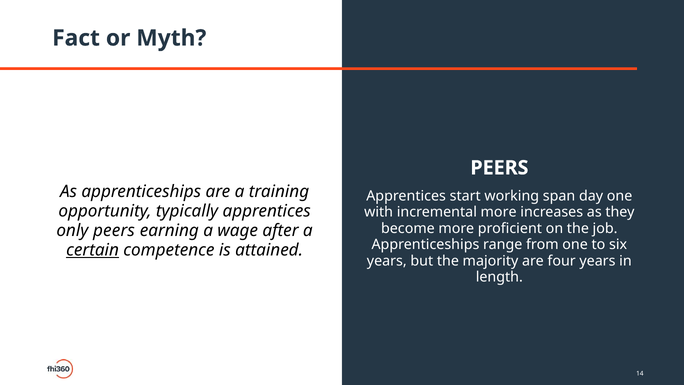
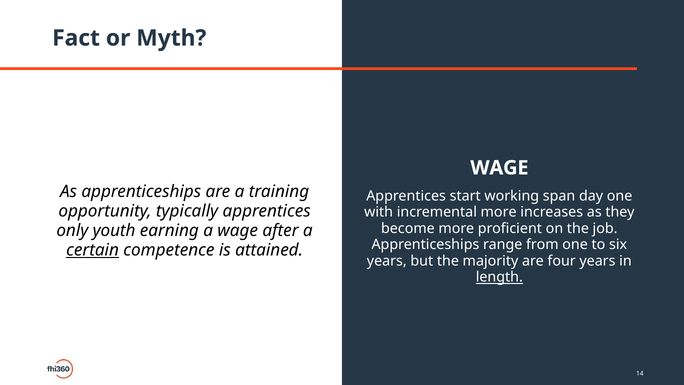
PEERS: PEERS -> WAGE (499, 168)
only peers: peers -> youth (114, 231)
length underline: none -> present (499, 277)
